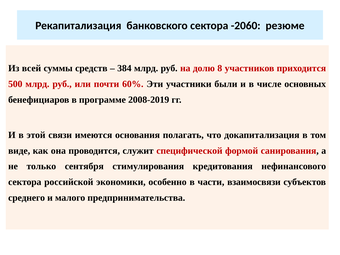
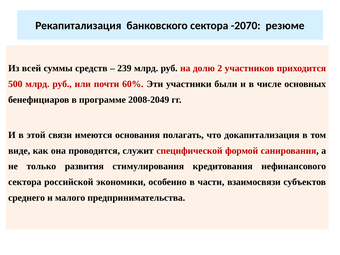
-2060: -2060 -> -2070 (246, 26)
384: 384 -> 239 (124, 68)
8: 8 -> 2 (220, 68)
2008-2019: 2008-2019 -> 2008-2049 (149, 100)
сентября: сентября -> развития (84, 166)
